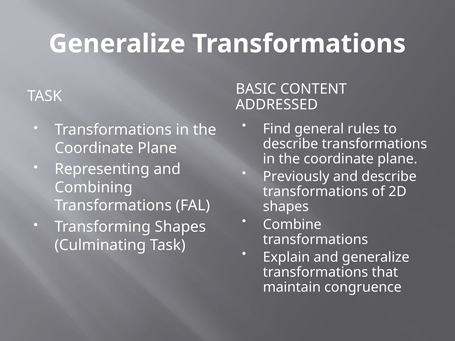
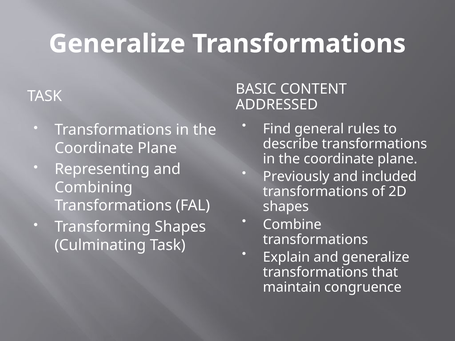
and describe: describe -> included (389, 177)
